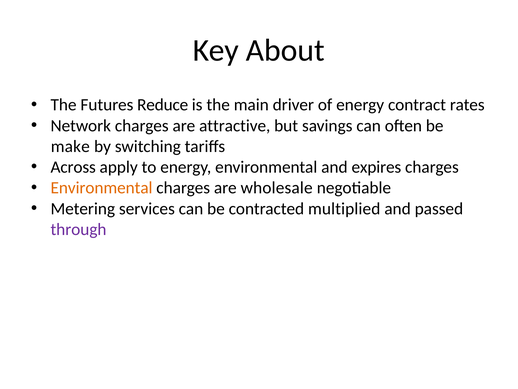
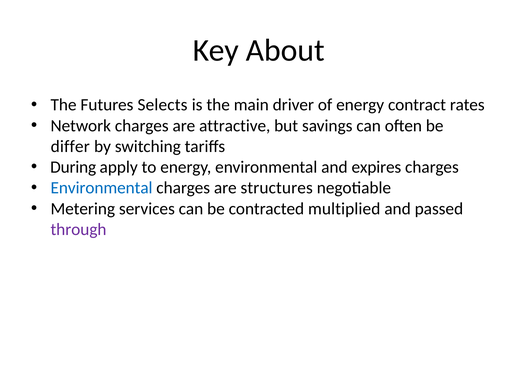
Reduce: Reduce -> Selects (163, 105)
make: make -> differ (70, 146)
Across: Across -> During (73, 167)
Environmental colour: orange -> blue (102, 188)
wholesale: wholesale -> structures (277, 188)
